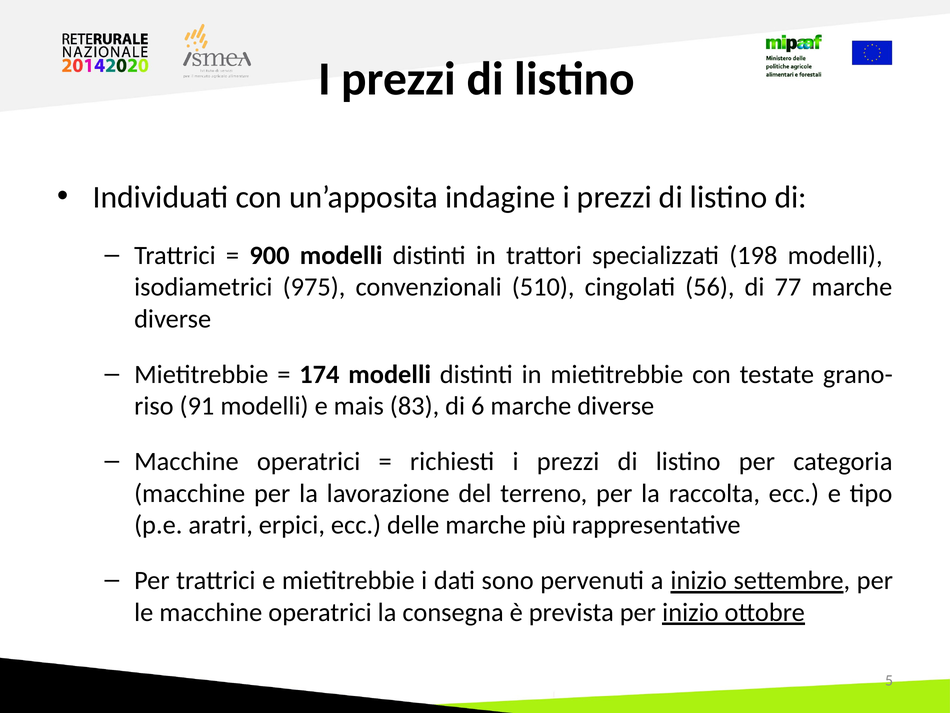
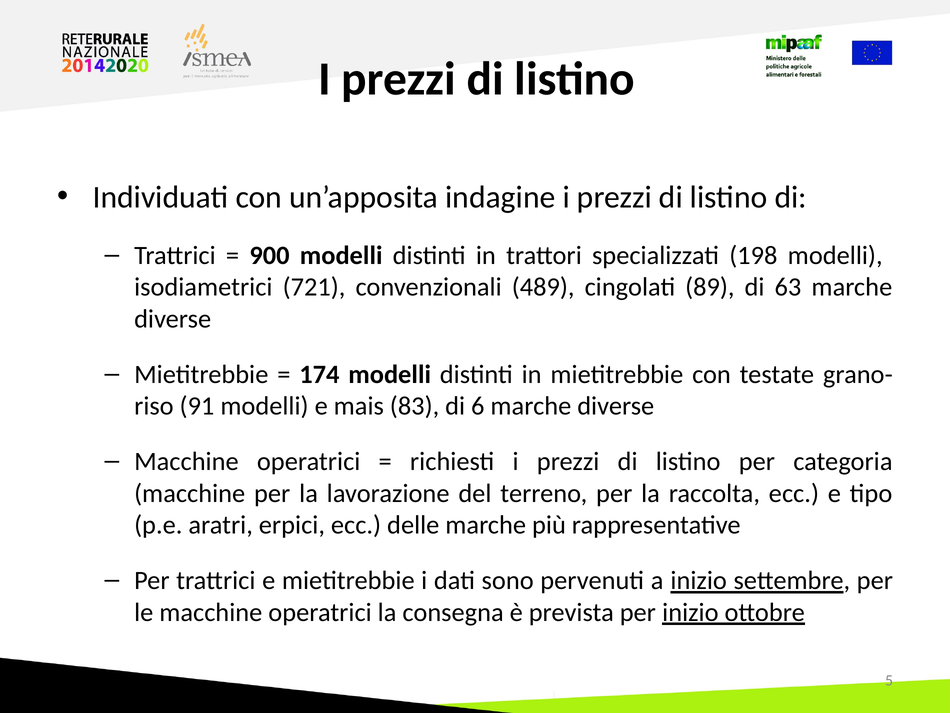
975: 975 -> 721 (314, 287)
510: 510 -> 489 (543, 287)
56: 56 -> 89 (710, 287)
77: 77 -> 63 (788, 287)
